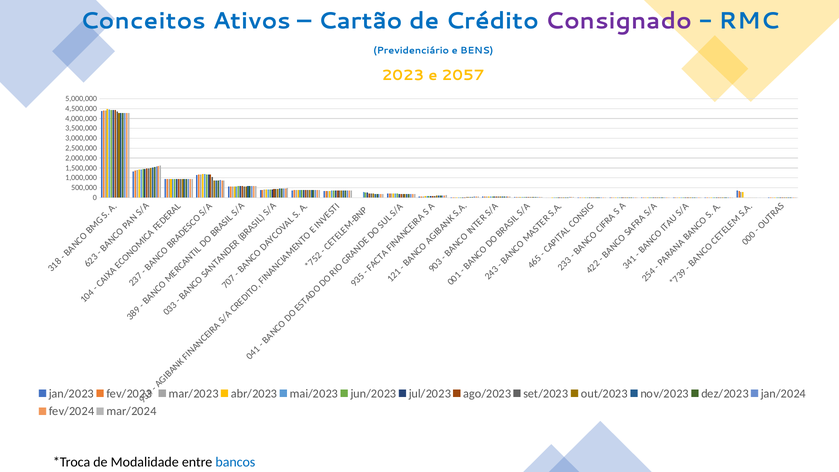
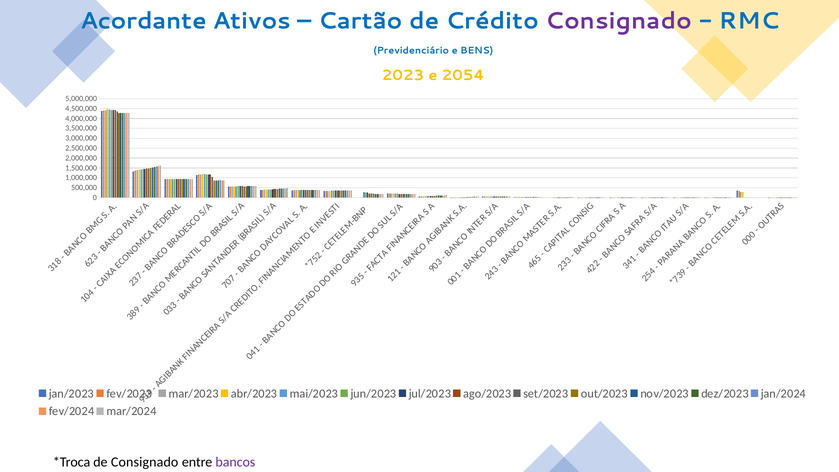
Conceitos: Conceitos -> Acordante (143, 21)
2057: 2057 -> 2054 (463, 76)
de Modalidade: Modalidade -> Consignado (145, 462)
bancos colour: blue -> purple (235, 462)
